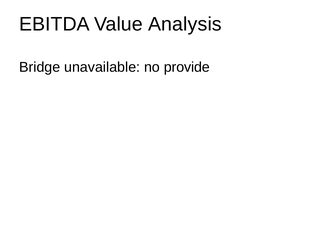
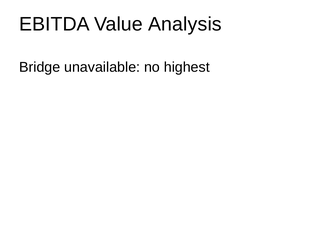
provide: provide -> highest (187, 67)
